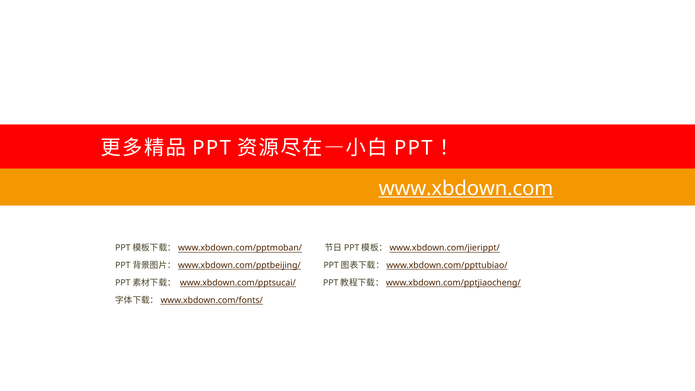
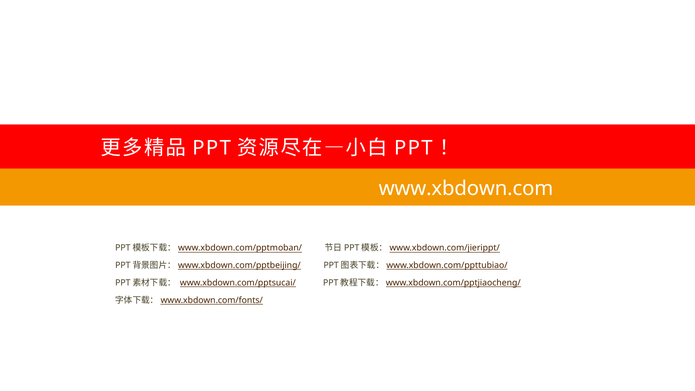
www.xbdown.com underline: present -> none (466, 188)
